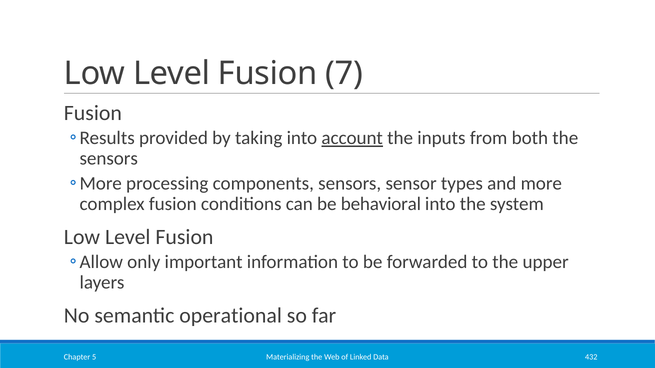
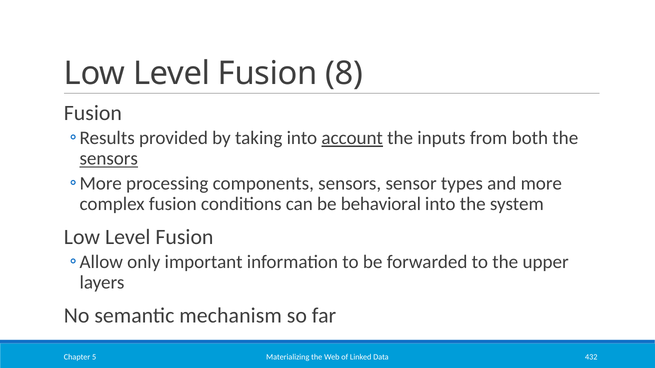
7: 7 -> 8 (344, 73)
sensors underline: none -> present (109, 159)
operational: operational -> mechanism (231, 316)
